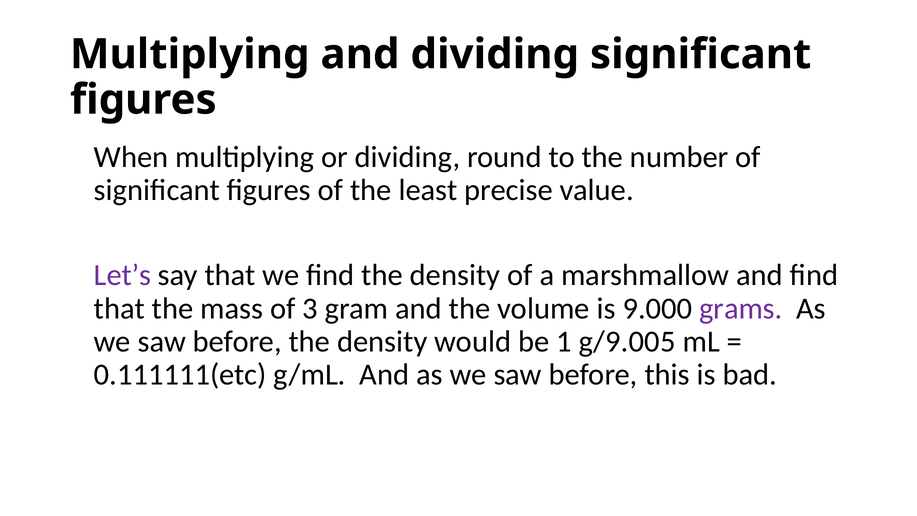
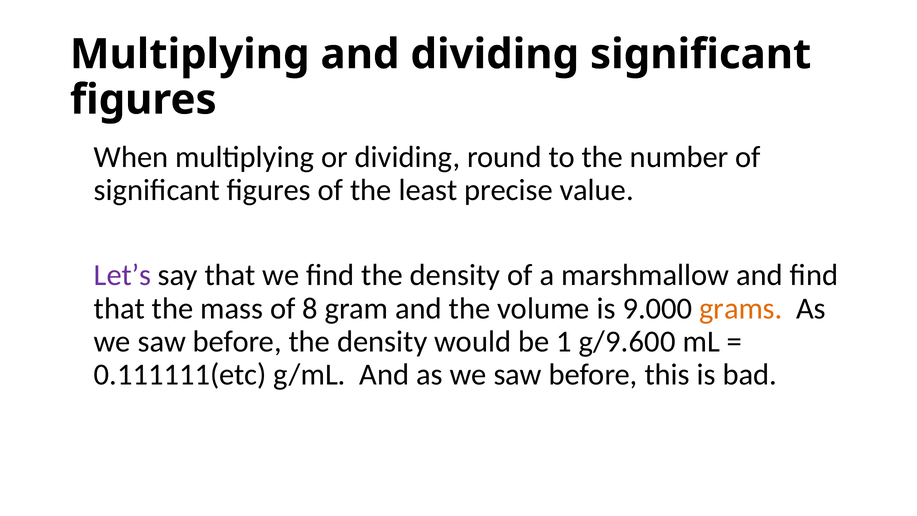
3: 3 -> 8 (310, 308)
grams colour: purple -> orange (741, 308)
g/9.005: g/9.005 -> g/9.600 (627, 341)
